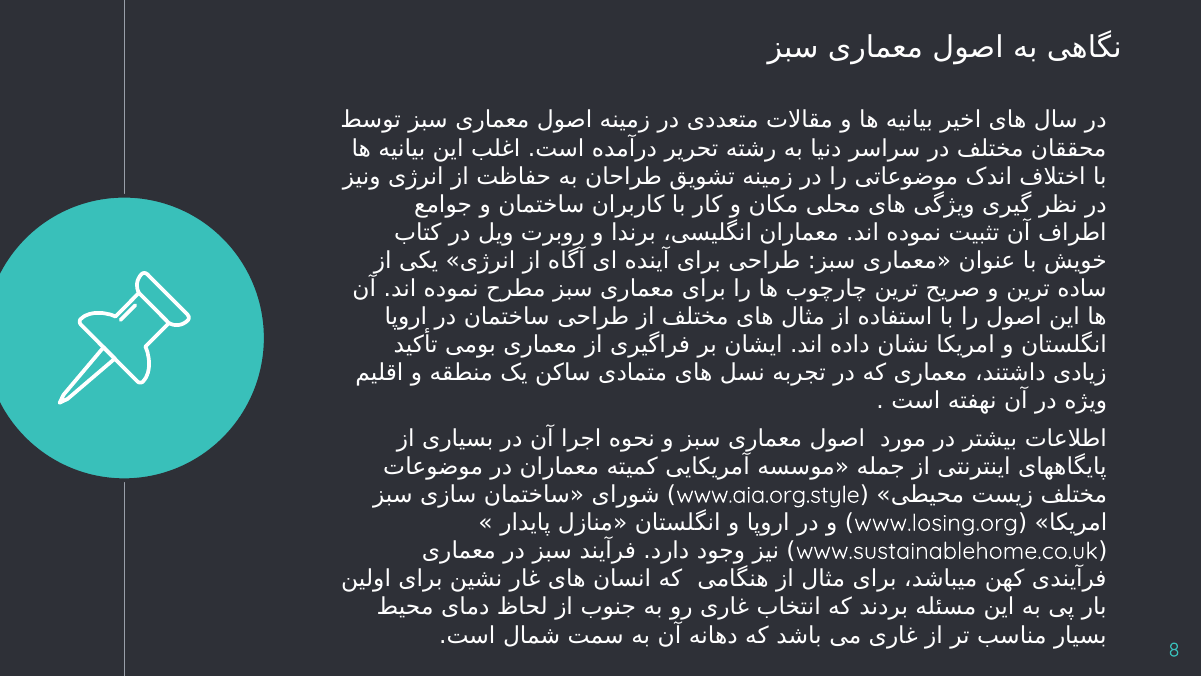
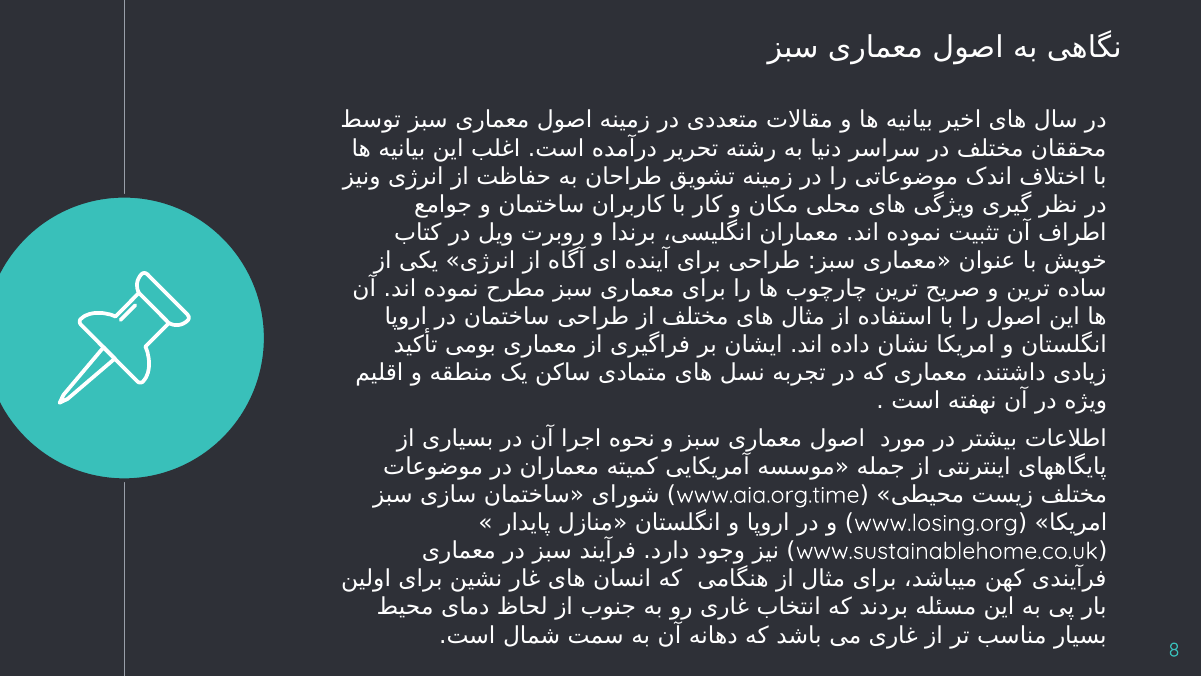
www.aia.org.style: www.aia.org.style -> www.aia.org.time (768, 495)
